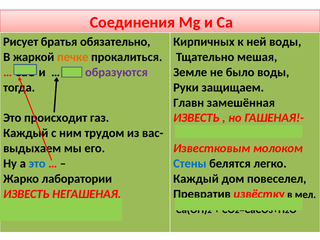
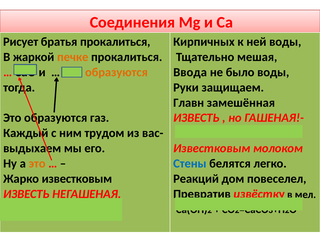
братья обязательно: обязательно -> прокалиться (115, 42)
образуются colour: purple -> orange (116, 72)
Земле: Земле -> Ввода (190, 72)
Это происходит: происходит -> образуются (56, 118)
это colour: blue -> orange (37, 163)
Жарко лаборатории: лаборатории -> известковым (77, 179)
Каждый: Каждый -> Реакций (196, 179)
